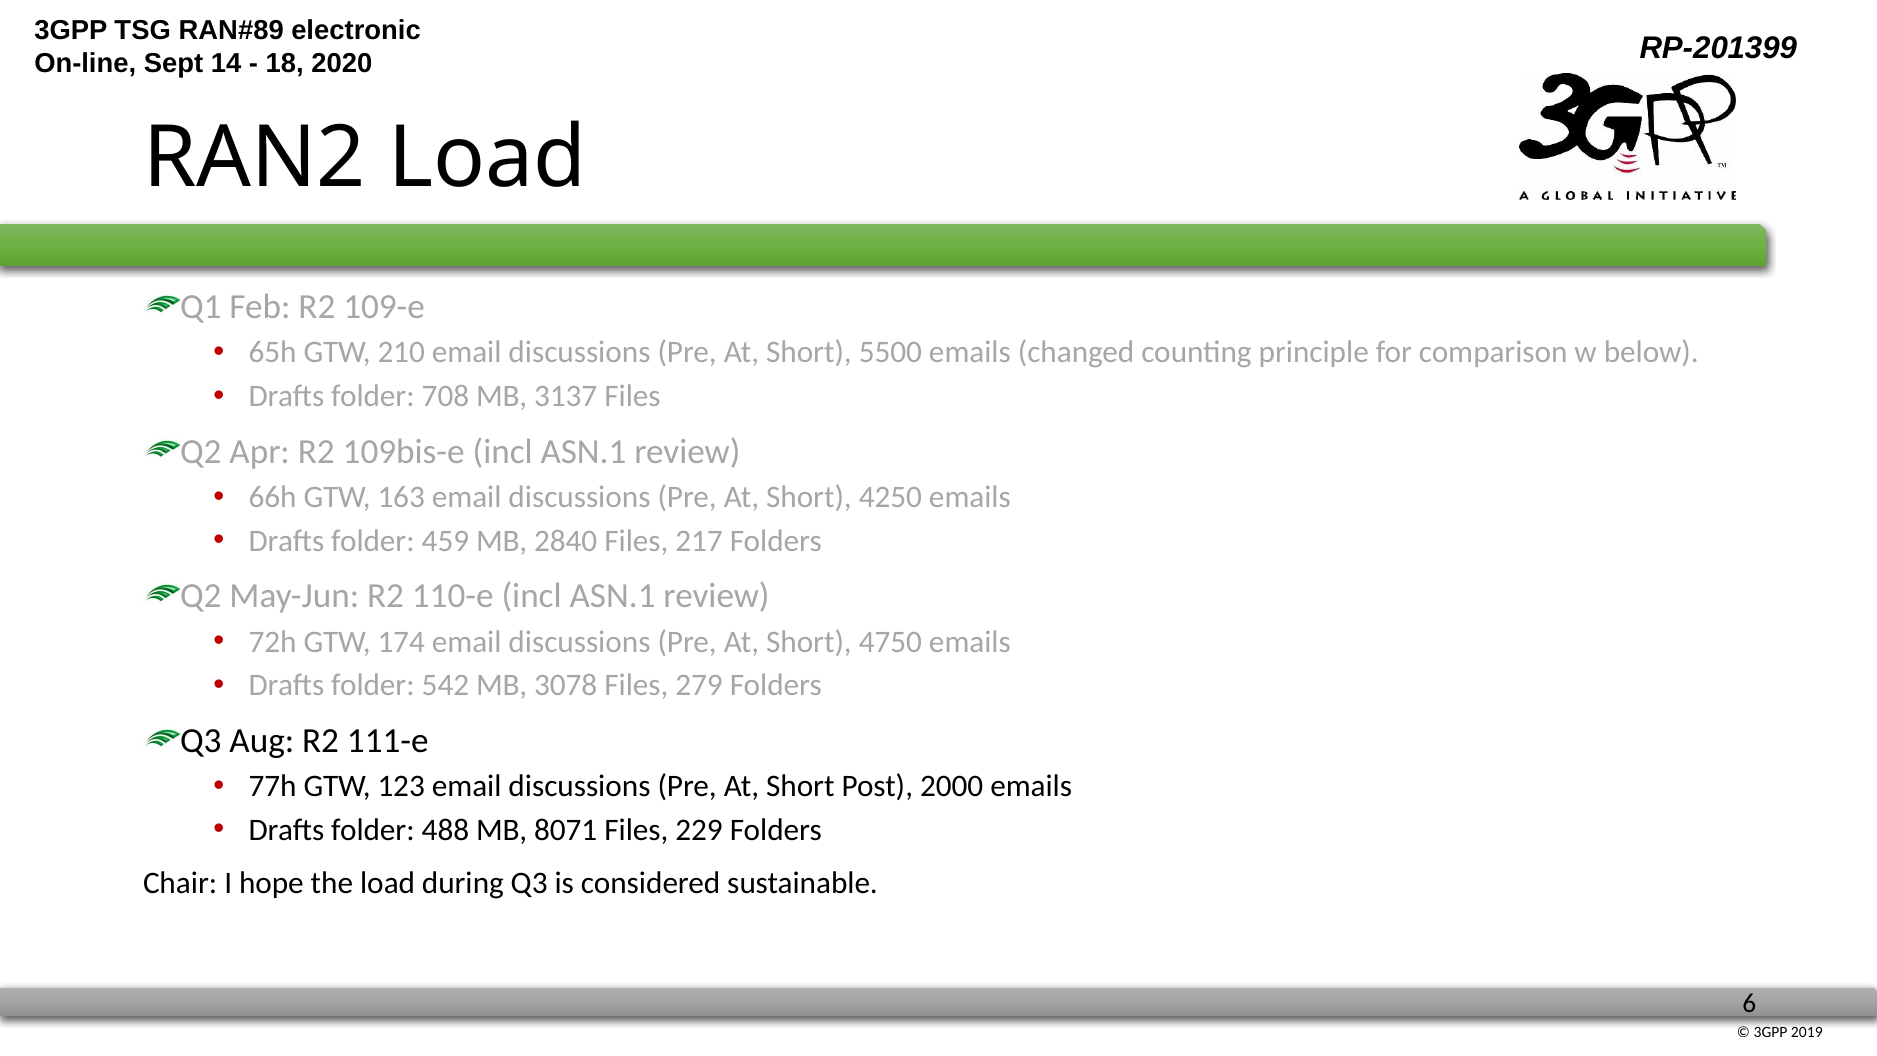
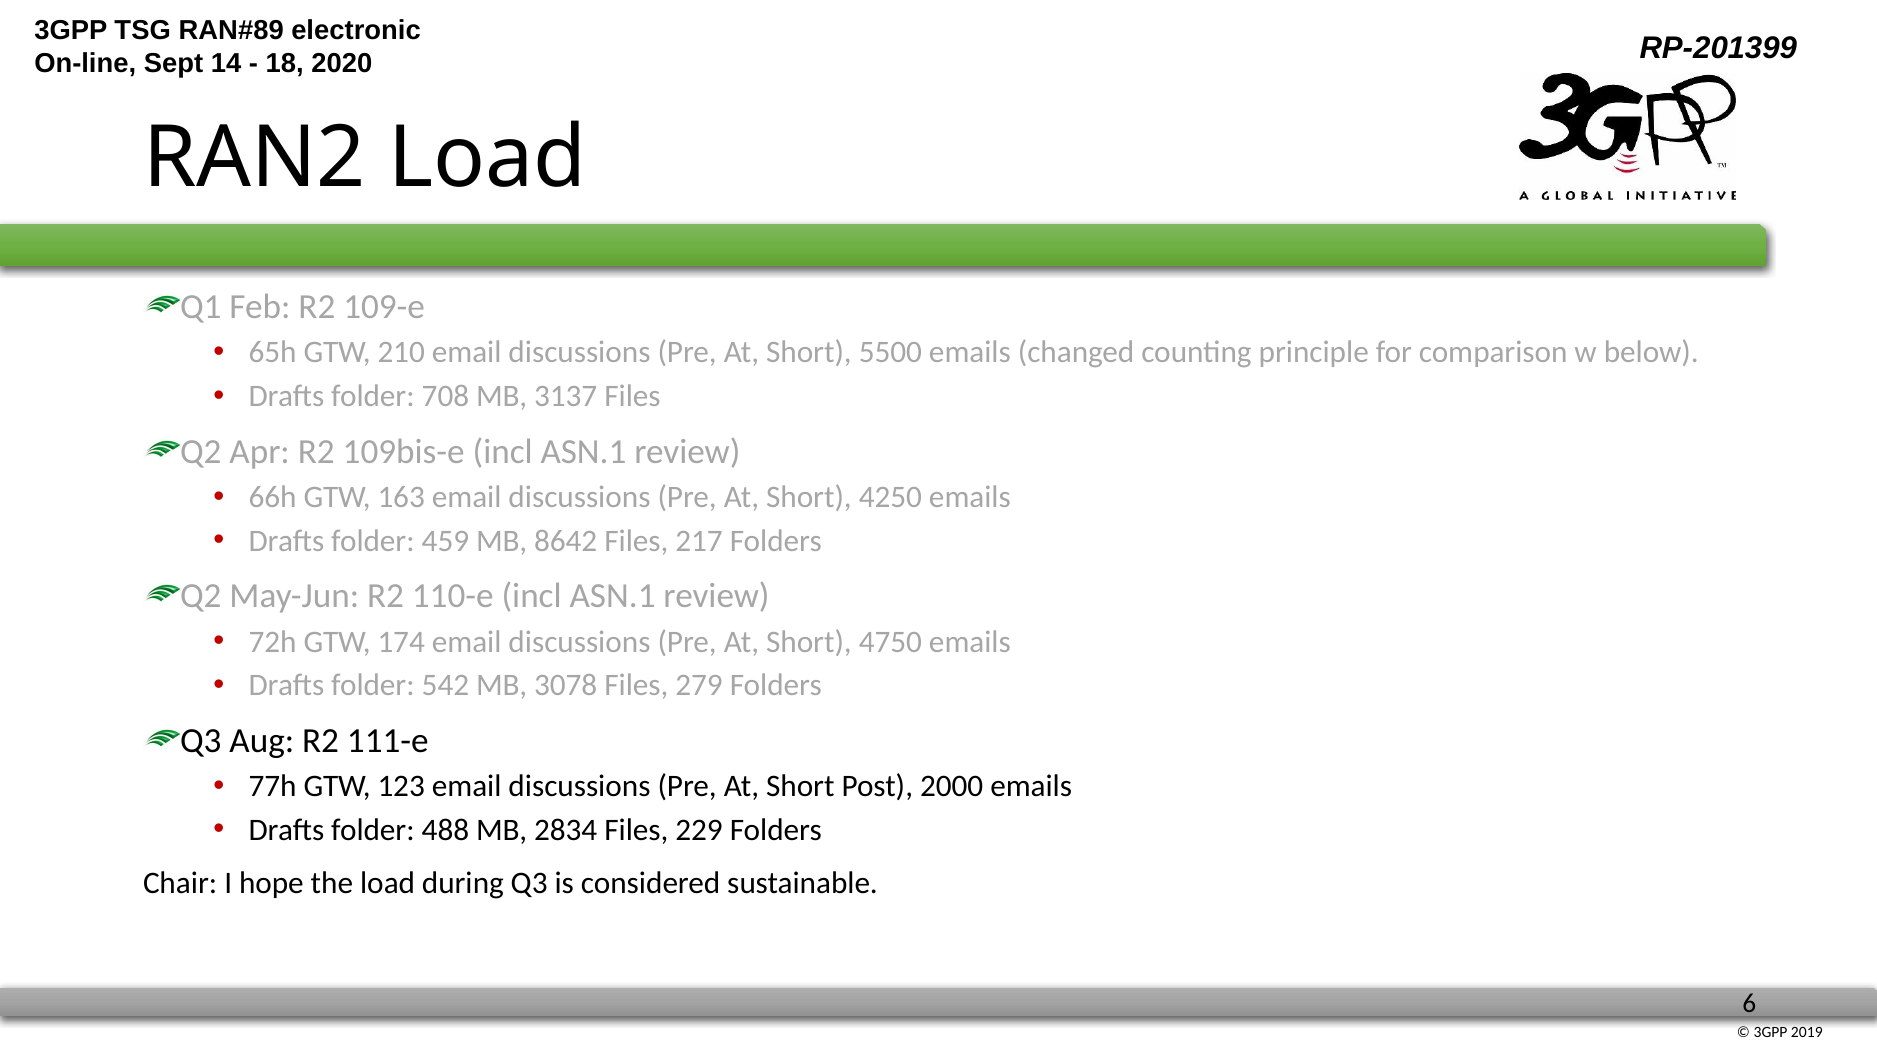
2840: 2840 -> 8642 (566, 541)
8071: 8071 -> 2834 (566, 830)
